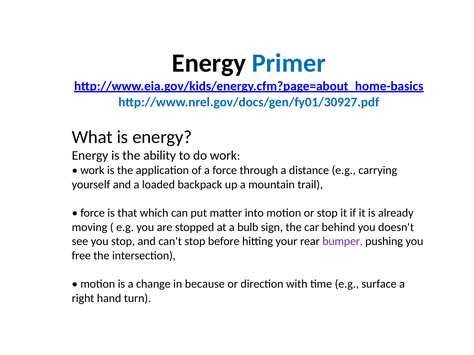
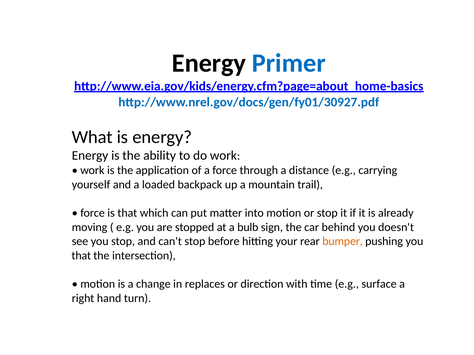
bumper colour: purple -> orange (343, 242)
free: free -> that (81, 256)
because: because -> replaces (205, 284)
